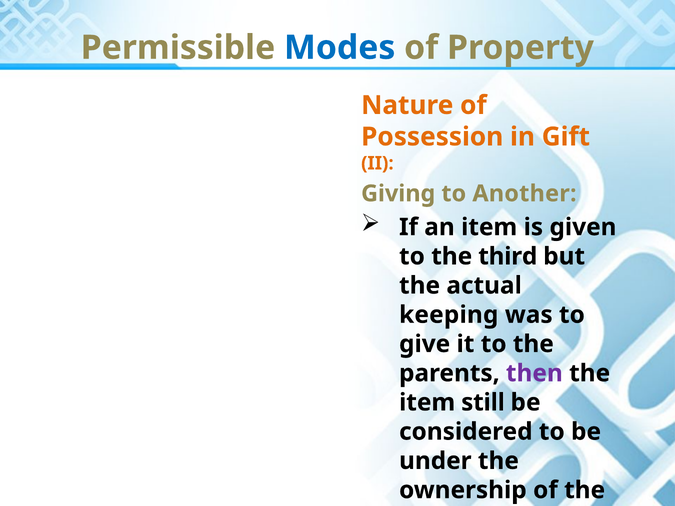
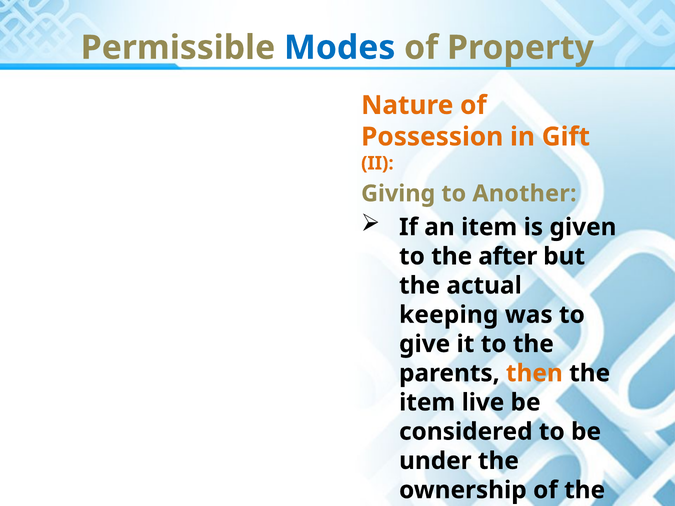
third: third -> after (508, 256)
then colour: purple -> orange (534, 373)
still: still -> live (483, 403)
